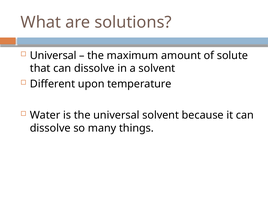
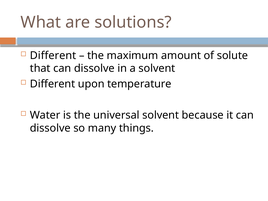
Universal: Universal -> Different (53, 55)
